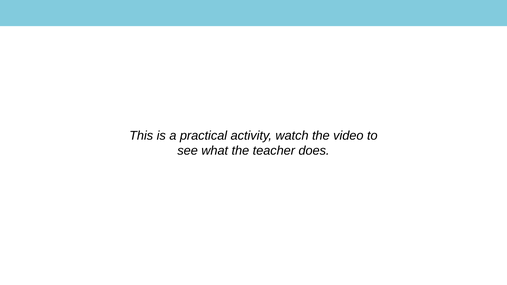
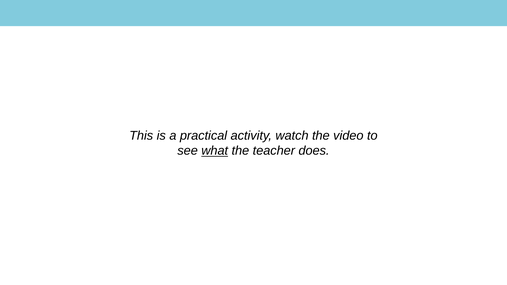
what underline: none -> present (215, 151)
